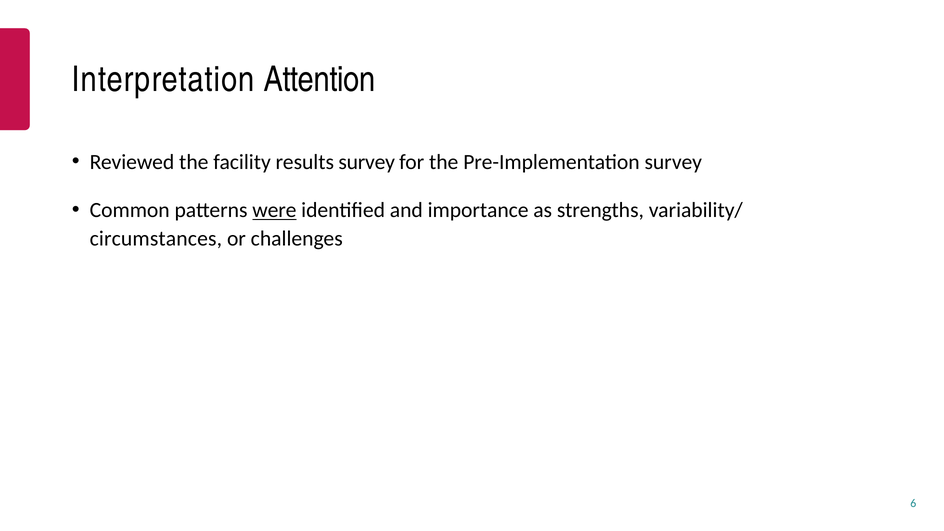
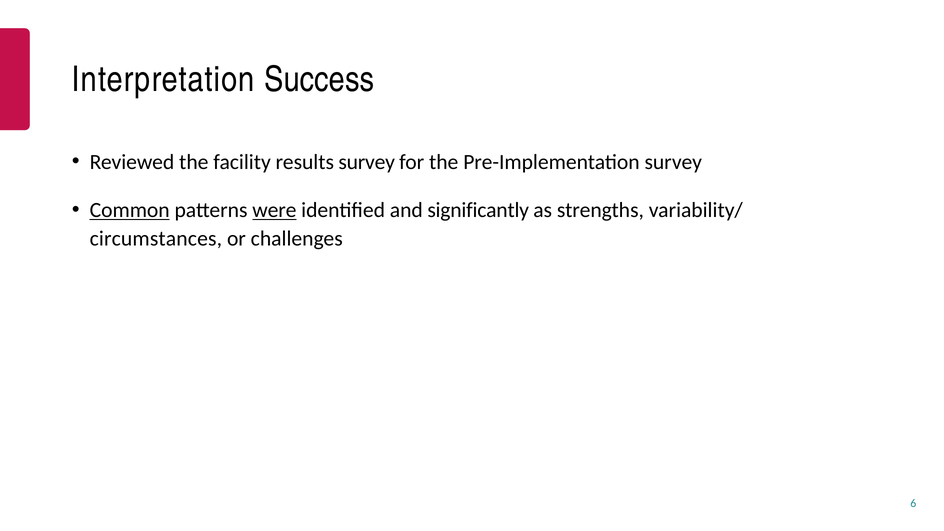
Attention: Attention -> Success (319, 79)
Common underline: none -> present (130, 210)
importance: importance -> significantly (478, 210)
